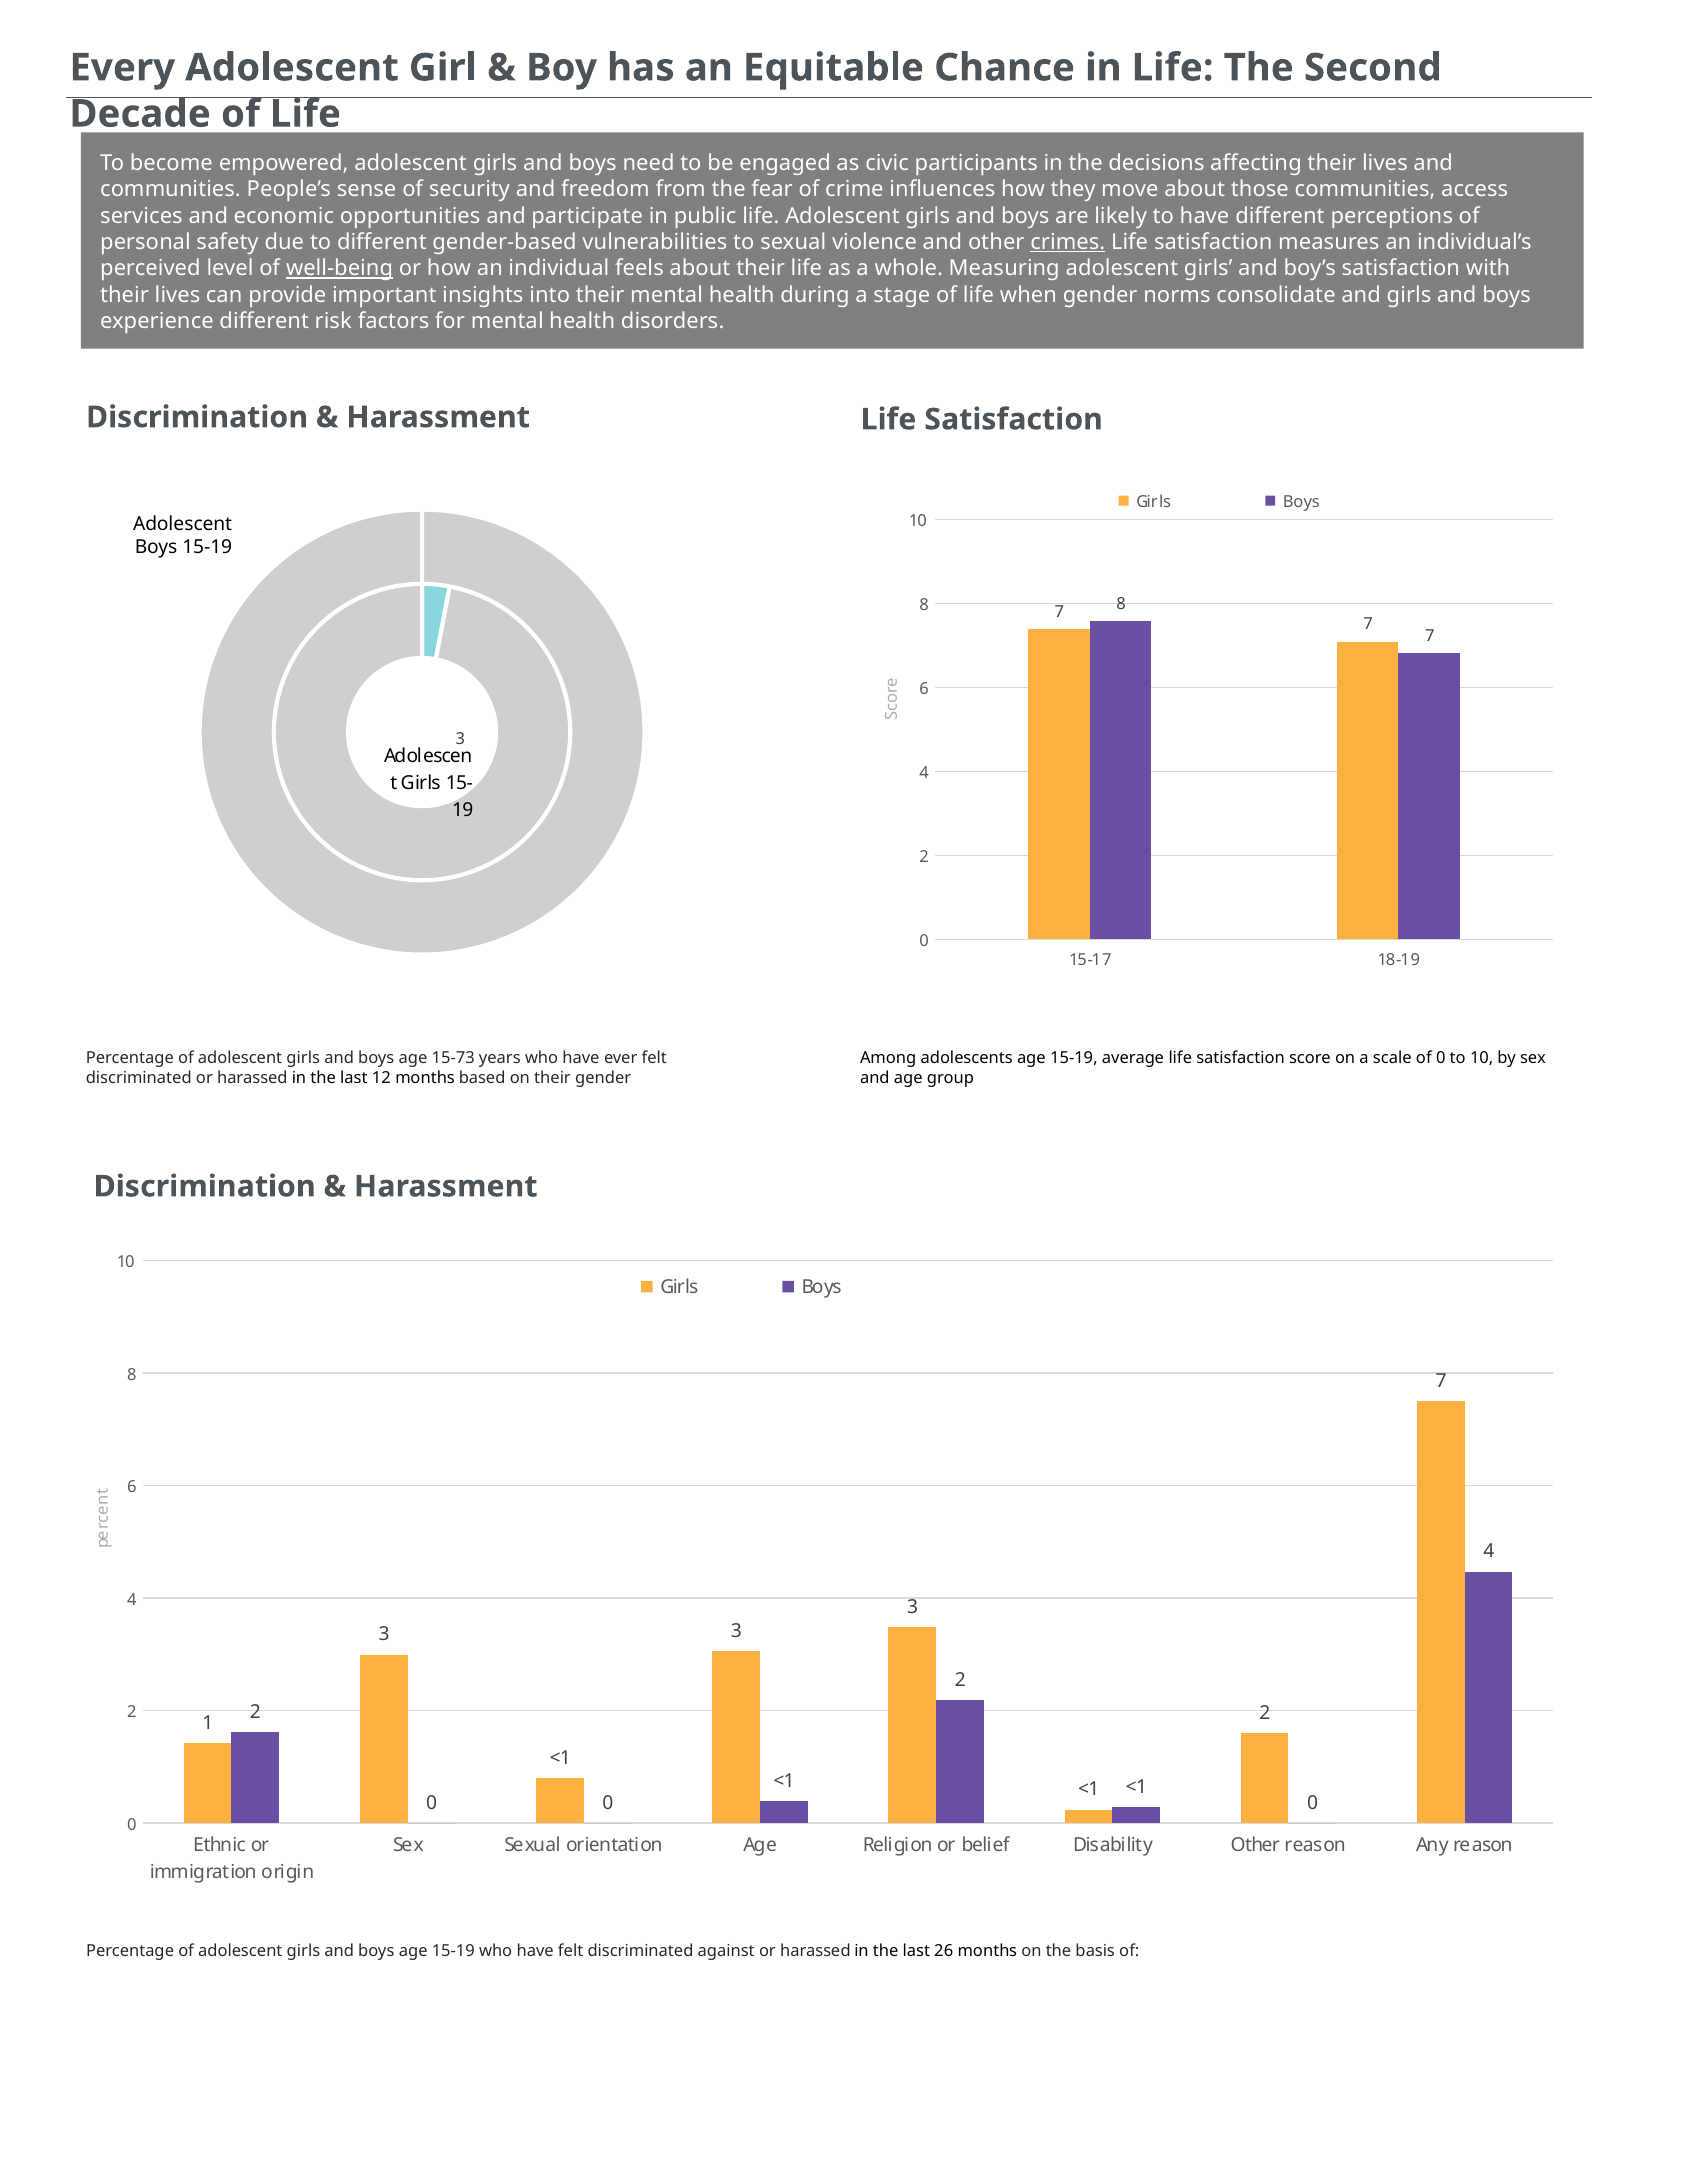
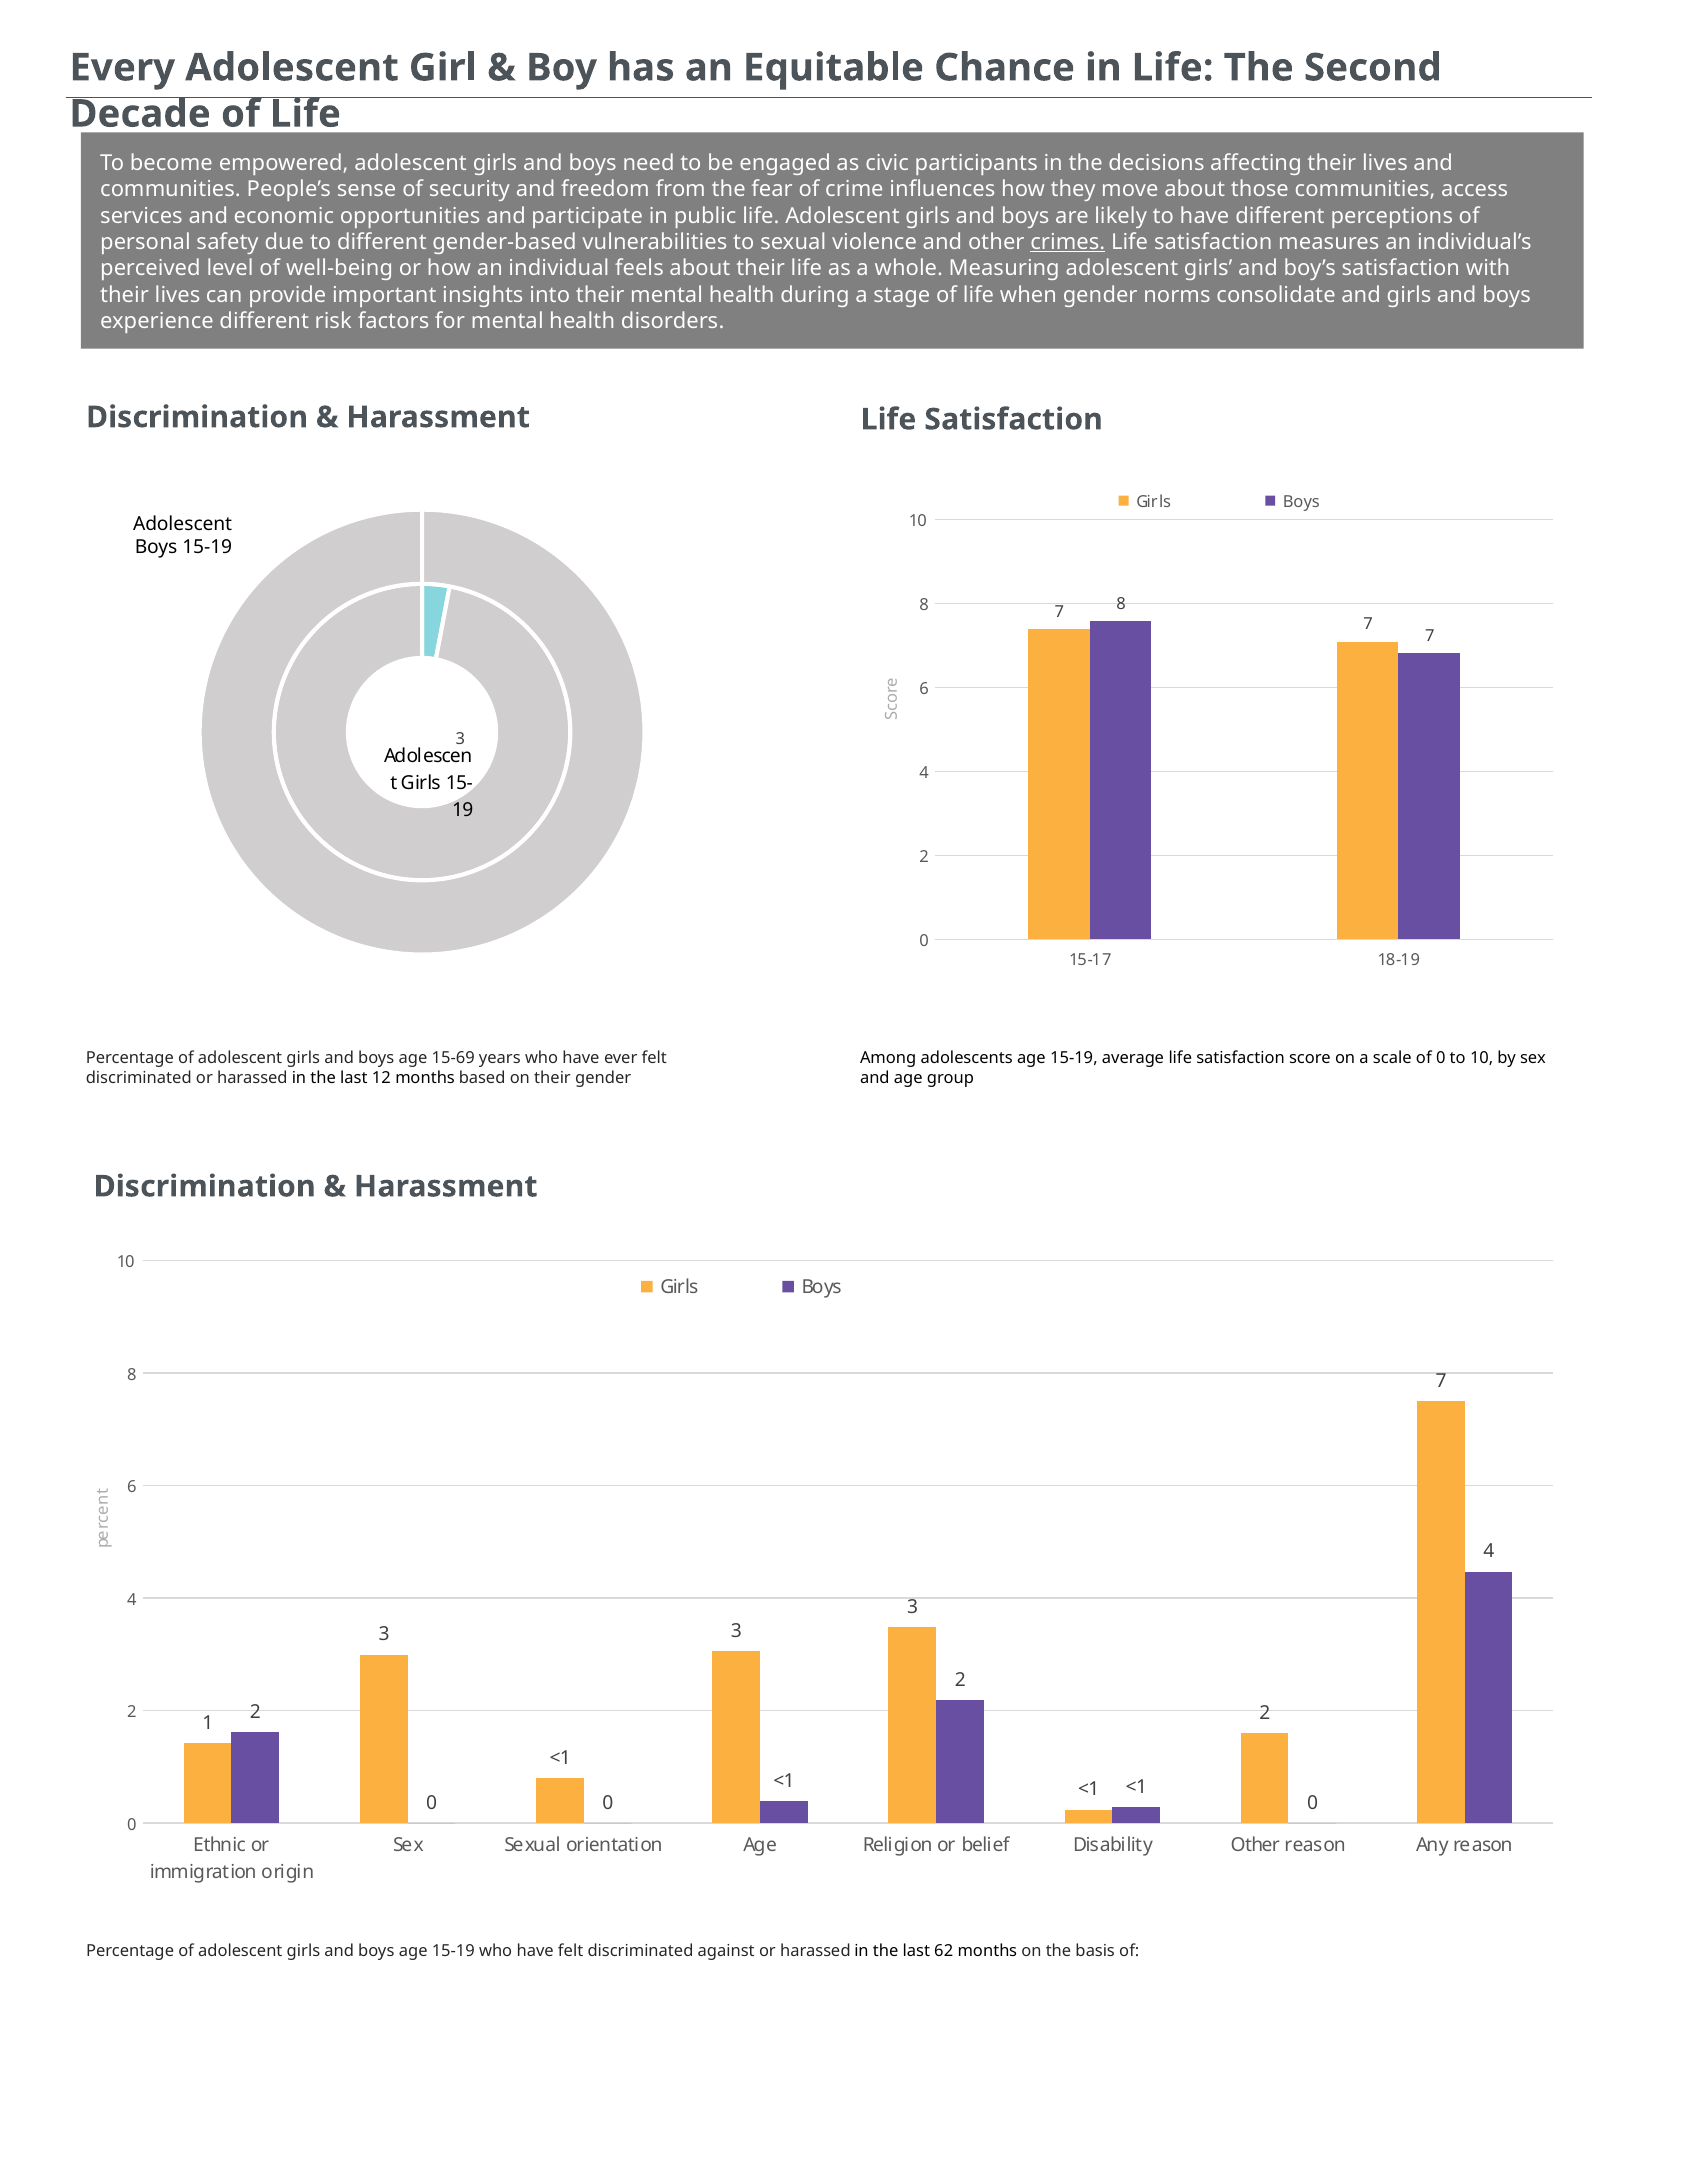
well-being underline: present -> none (340, 268)
15-73: 15-73 -> 15-69 (453, 1058)
26: 26 -> 62 (944, 1951)
